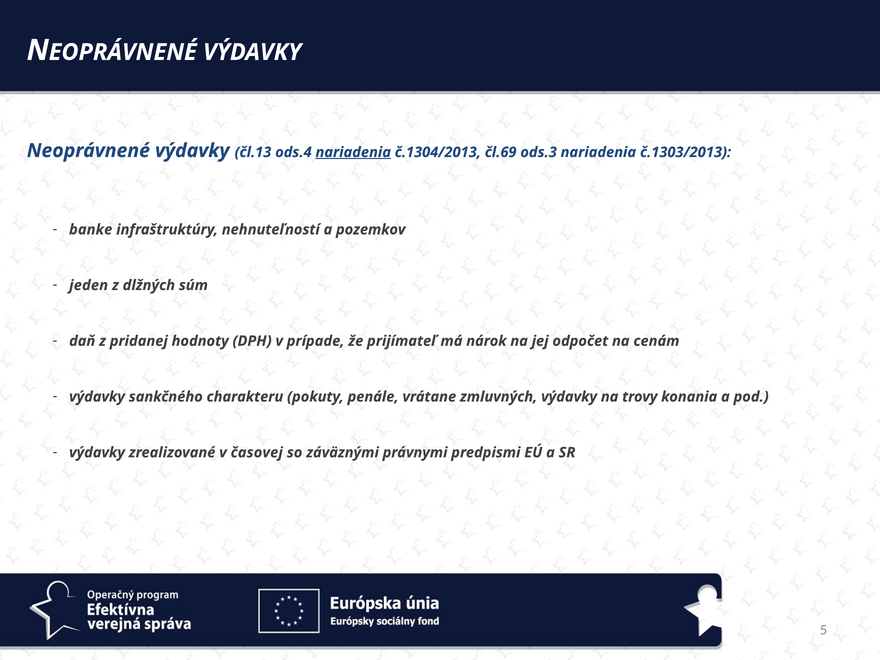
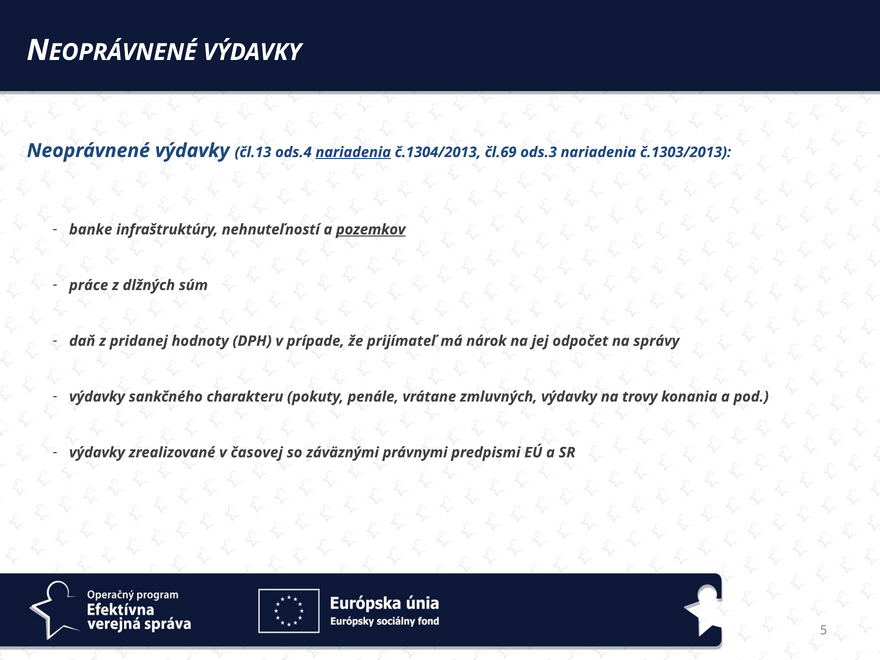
pozemkov underline: none -> present (371, 230)
jeden: jeden -> práce (89, 285)
cenám: cenám -> správy (656, 341)
